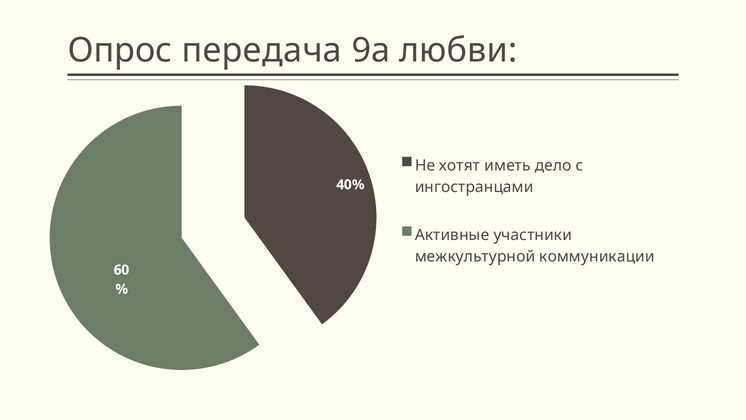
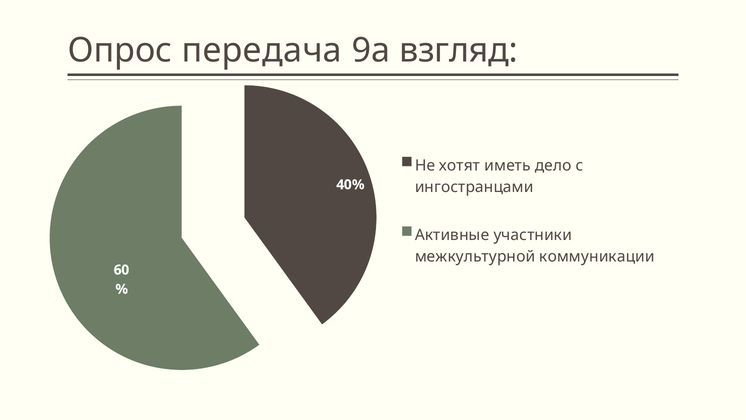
любви: любви -> взгляд (459, 50)
